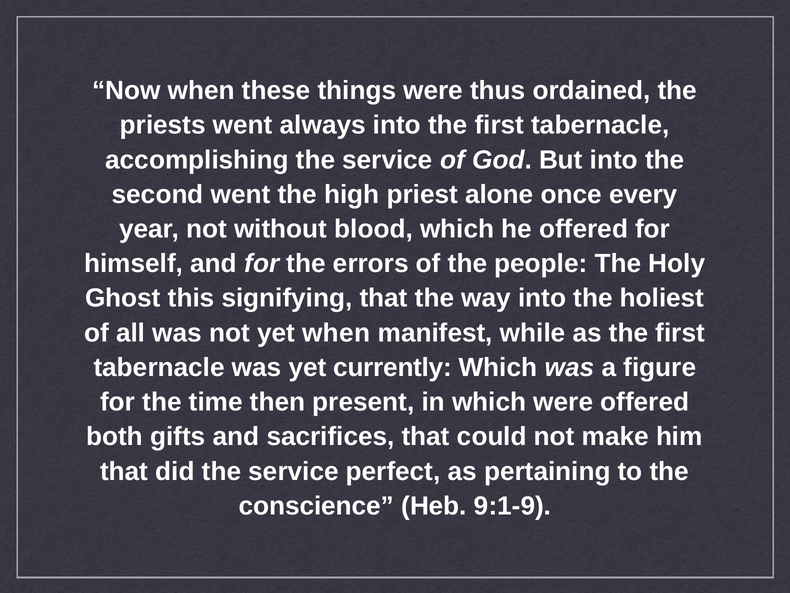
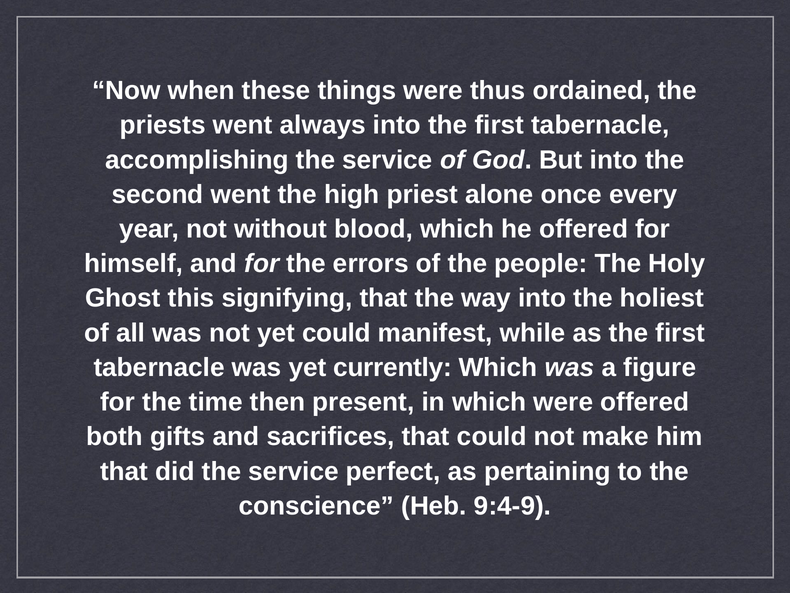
yet when: when -> could (336, 333)
9:1-9: 9:1-9 -> 9:4-9 (513, 506)
